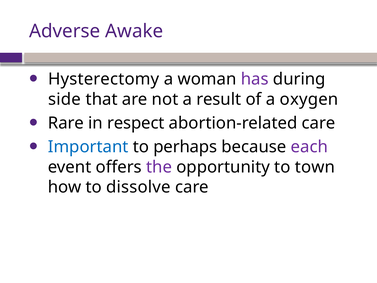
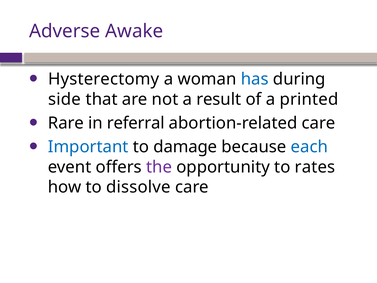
has colour: purple -> blue (255, 79)
oxygen: oxygen -> printed (309, 99)
respect: respect -> referral (136, 123)
perhaps: perhaps -> damage (185, 147)
each colour: purple -> blue (309, 147)
town: town -> rates (315, 167)
